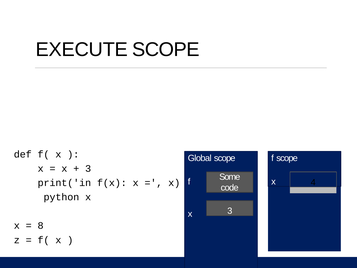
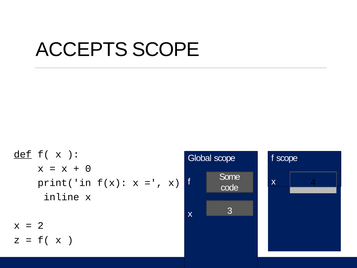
EXECUTE: EXECUTE -> ACCEPTS (82, 49)
def underline: none -> present (23, 154)
3: 3 -> 0 (88, 168)
python: python -> inline (61, 197)
8: 8 -> 2 (41, 226)
